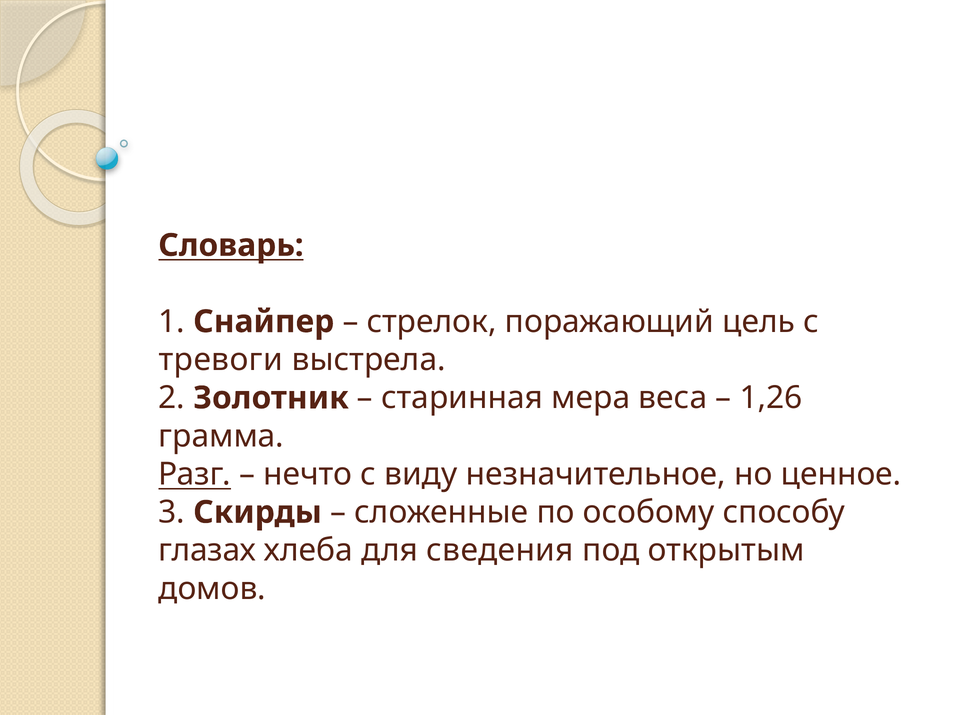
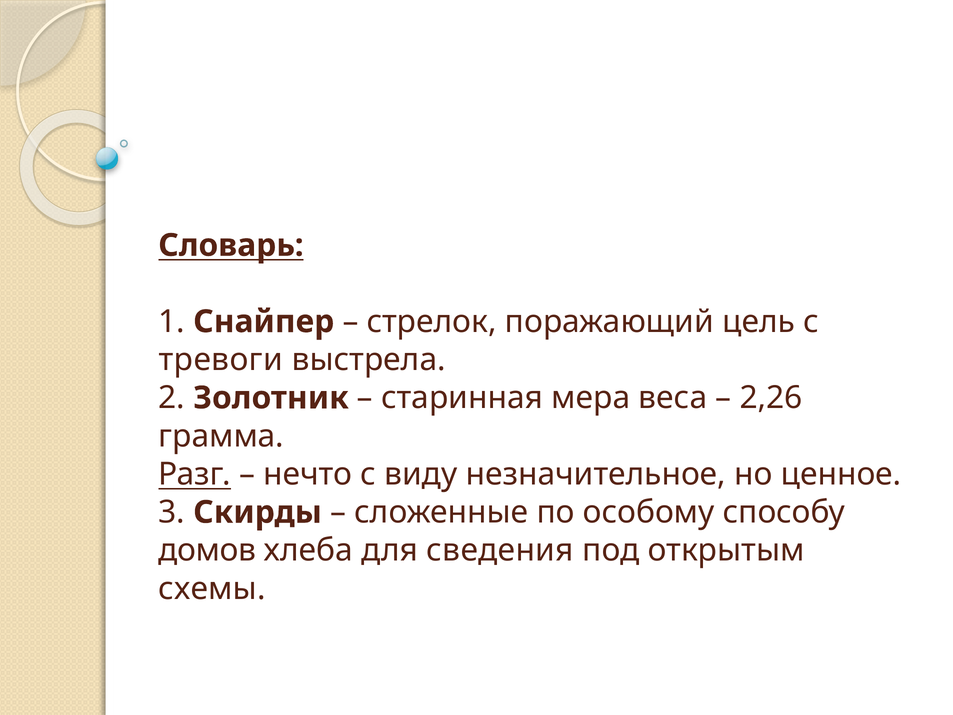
1,26: 1,26 -> 2,26 (771, 398)
глазах: глазах -> домов (207, 550)
домов: домов -> схемы (212, 588)
